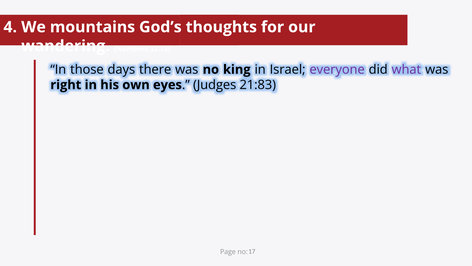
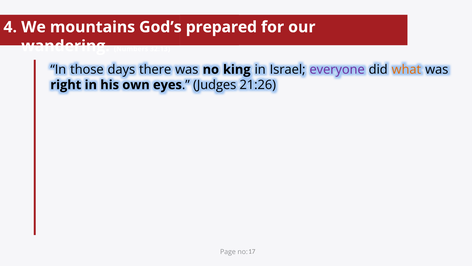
thoughts: thoughts -> prepared (221, 27)
what colour: purple -> orange (406, 70)
21:83: 21:83 -> 21:26 (258, 85)
